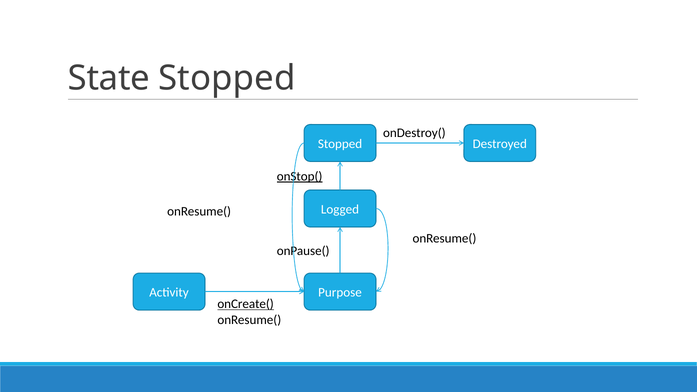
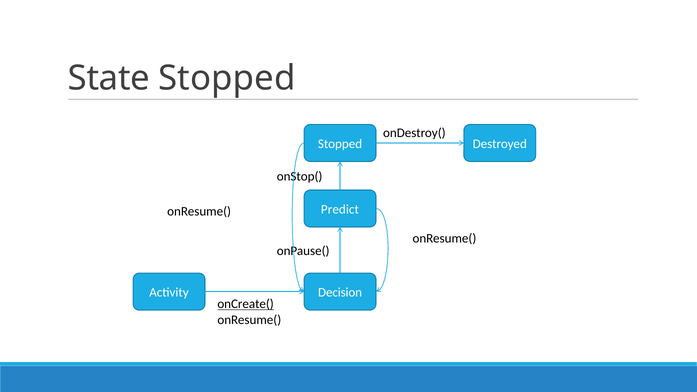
onStop( underline: present -> none (300, 177)
Logged: Logged -> Predict (340, 209)
Purpose: Purpose -> Decision (340, 293)
